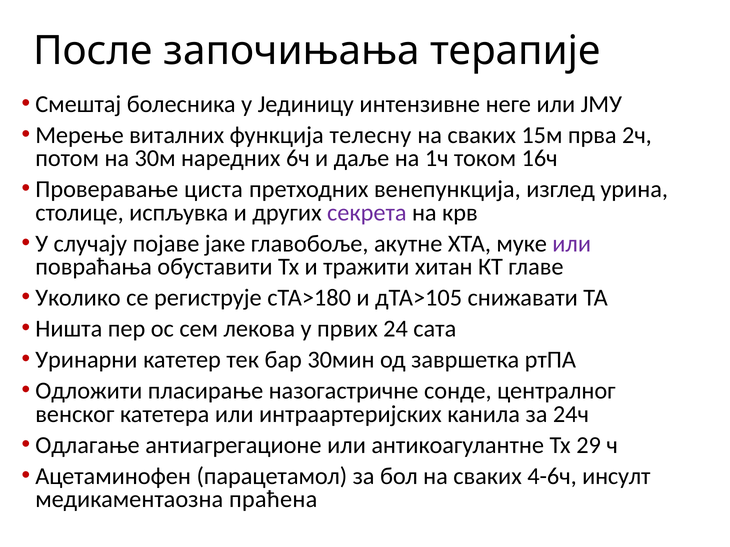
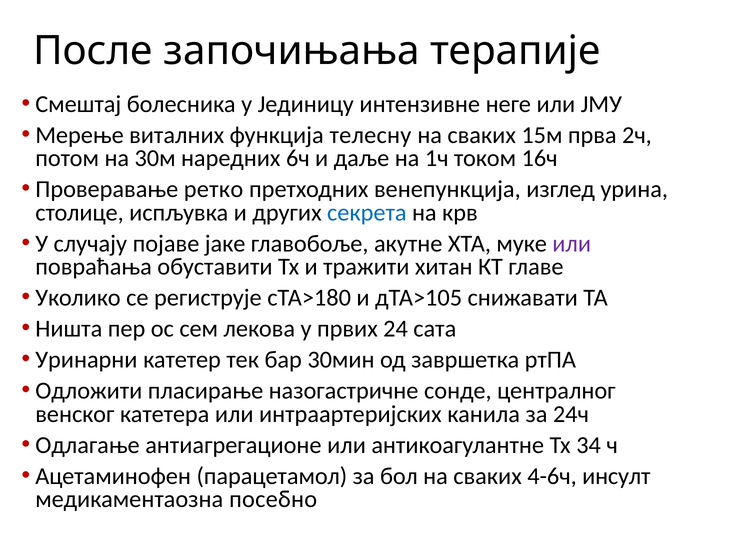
циста: циста -> ретко (214, 189)
секрета colour: purple -> blue (367, 213)
29: 29 -> 34 (589, 445)
праћена: праћена -> посебно (273, 500)
